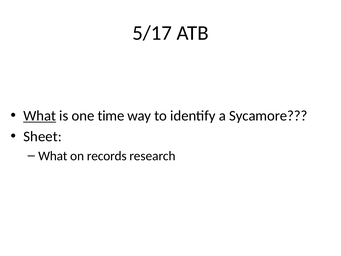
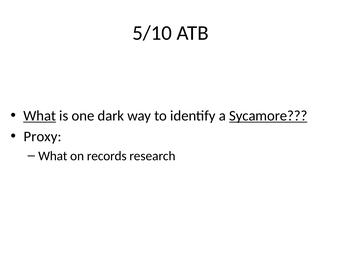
5/17: 5/17 -> 5/10 (152, 33)
time: time -> dark (111, 116)
Sycamore underline: none -> present (268, 116)
Sheet: Sheet -> Proxy (43, 136)
